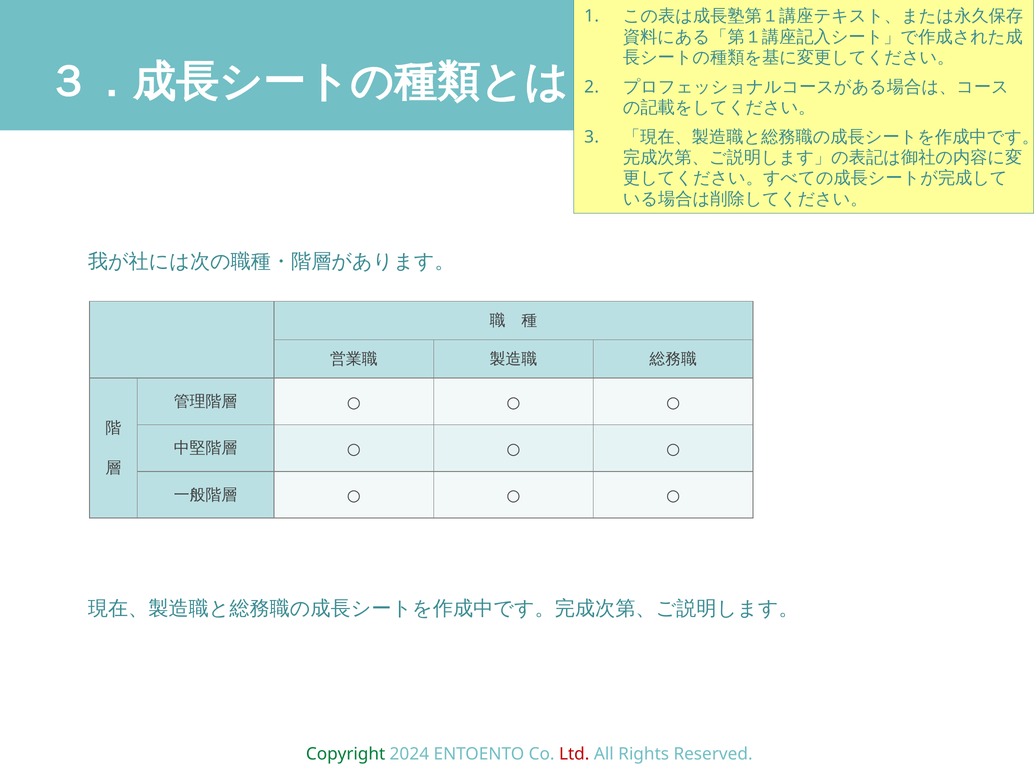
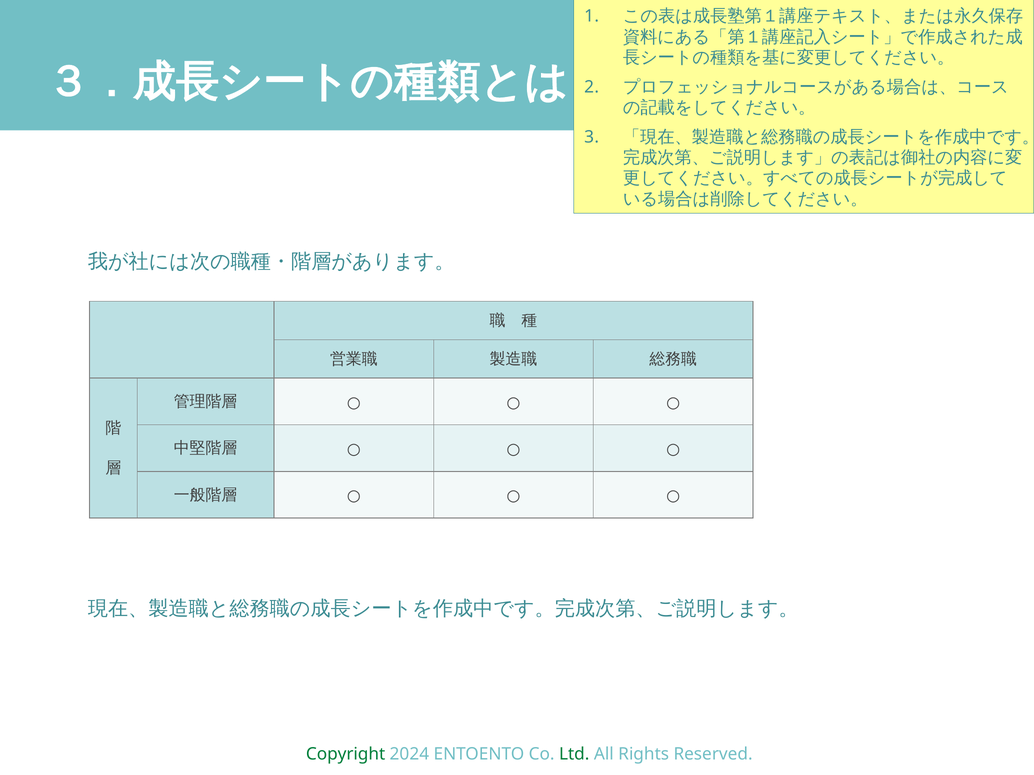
Ltd colour: red -> green (574, 755)
